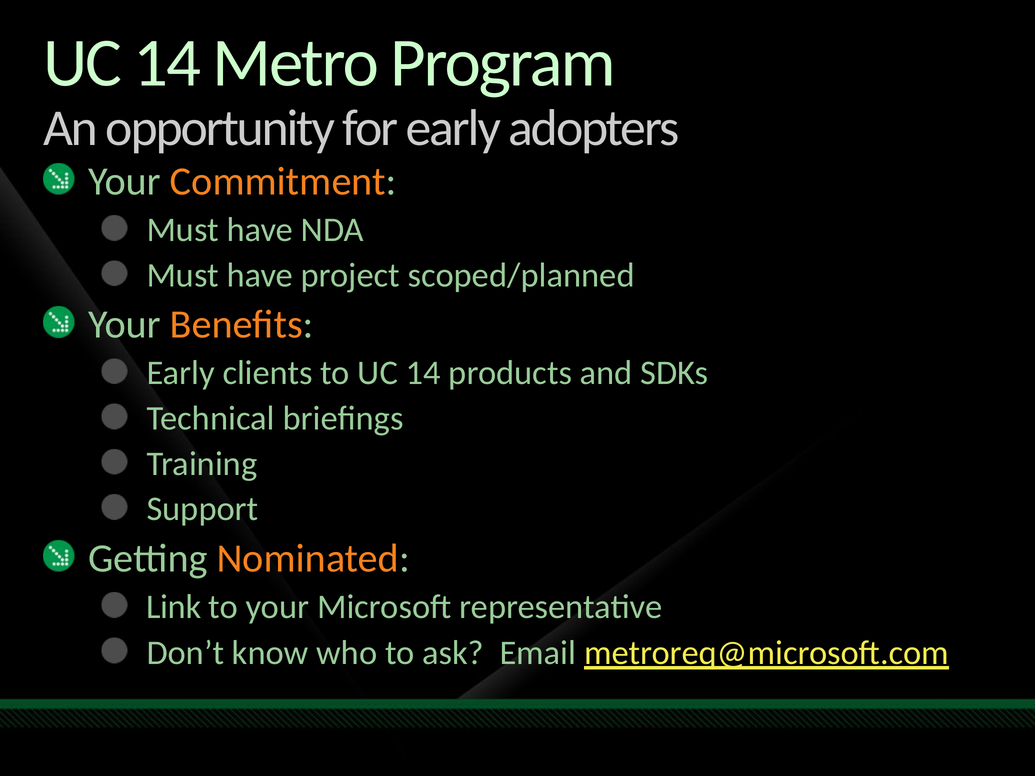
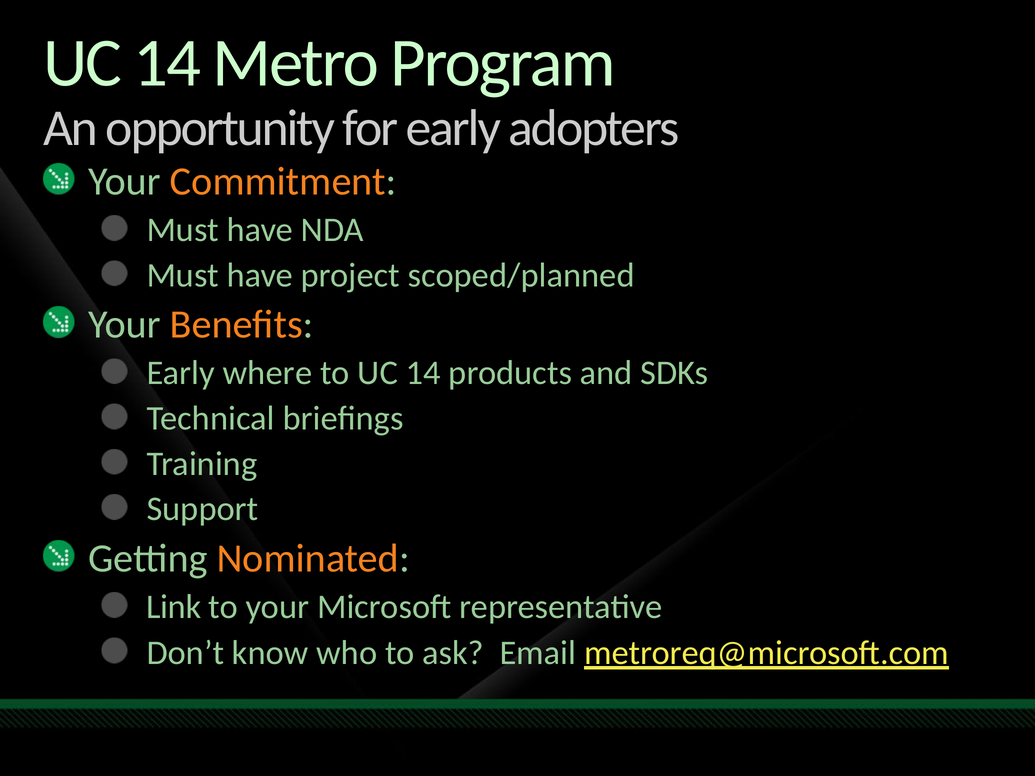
clients: clients -> where (267, 373)
